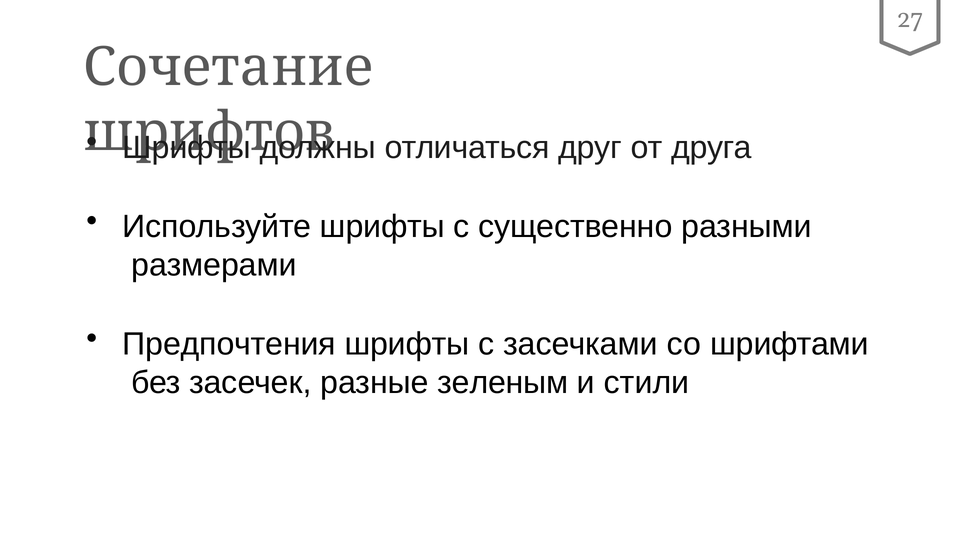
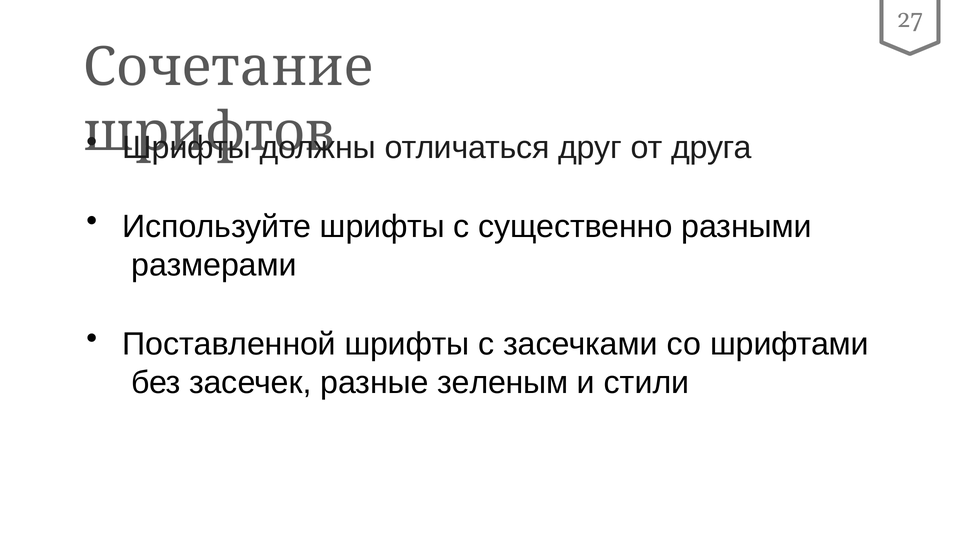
Предпочтения: Предпочтения -> Поставленной (229, 344)
